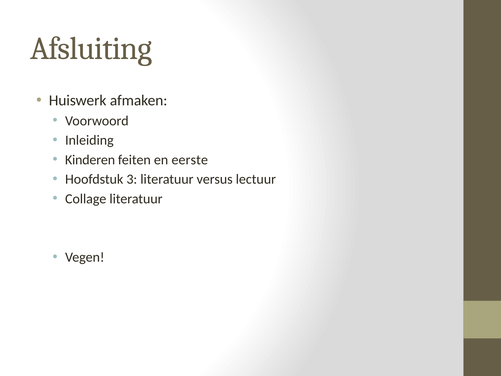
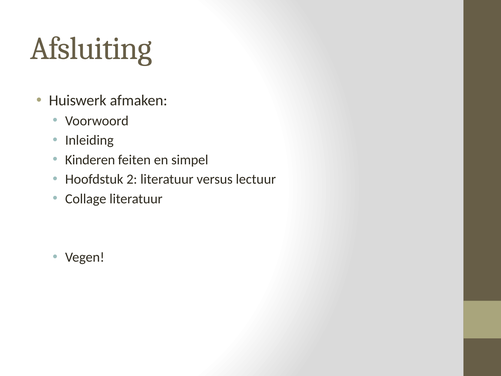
eerste: eerste -> simpel (190, 160)
3: 3 -> 2 (132, 179)
